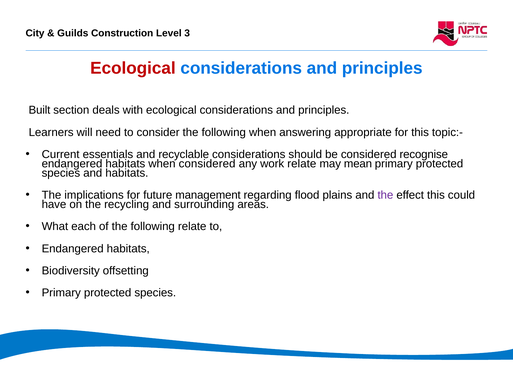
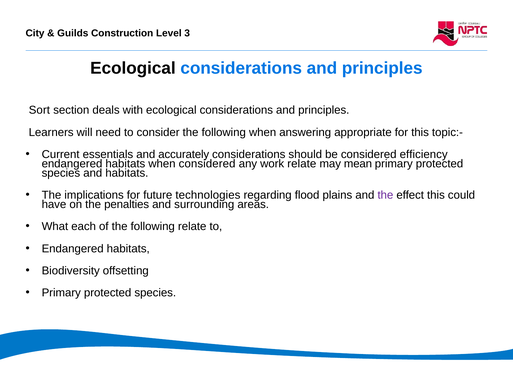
Ecological colour: red -> black (133, 68)
Built: Built -> Sort (39, 110)
recyclable: recyclable -> accurately (184, 154)
recognise: recognise -> efficiency (424, 154)
management: management -> technologies (208, 195)
recycling: recycling -> penalties (127, 204)
